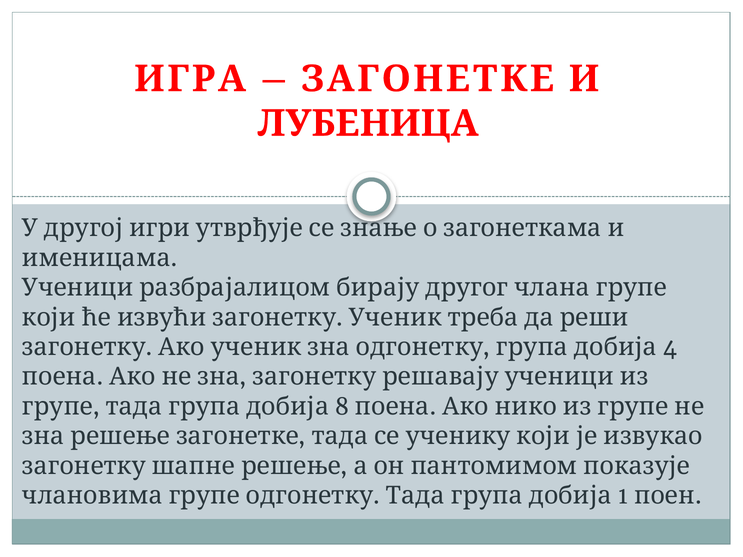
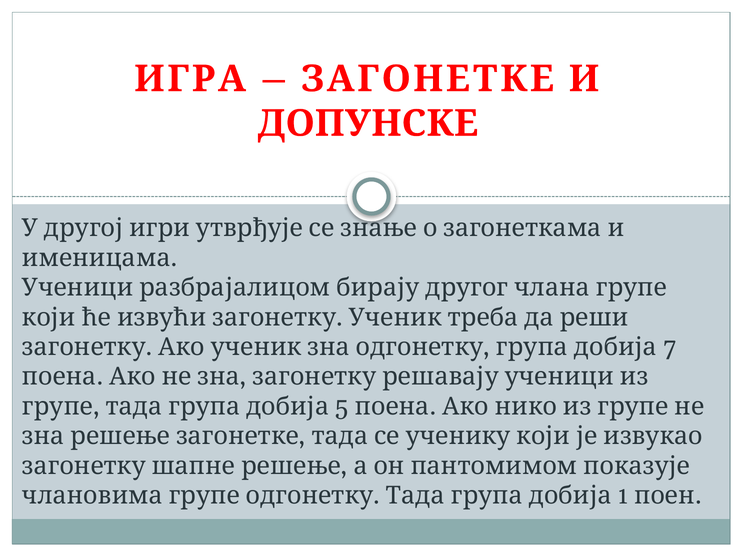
ЛУБЕНИЦА: ЛУБЕНИЦА -> ДОПУНСКЕ (368, 124)
4: 4 -> 7 (670, 347)
8: 8 -> 5 (342, 407)
